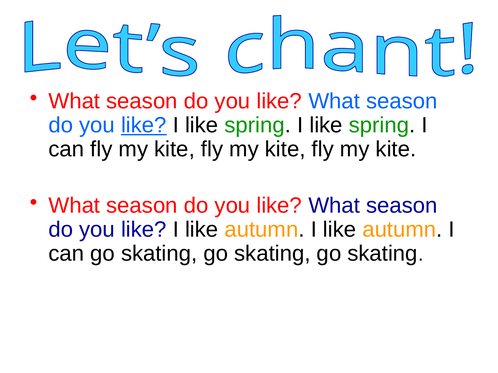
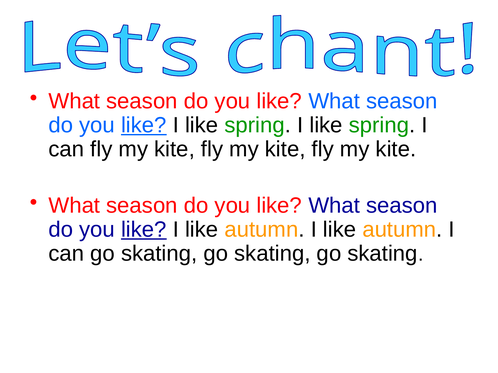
like underline: none -> present (144, 230)
